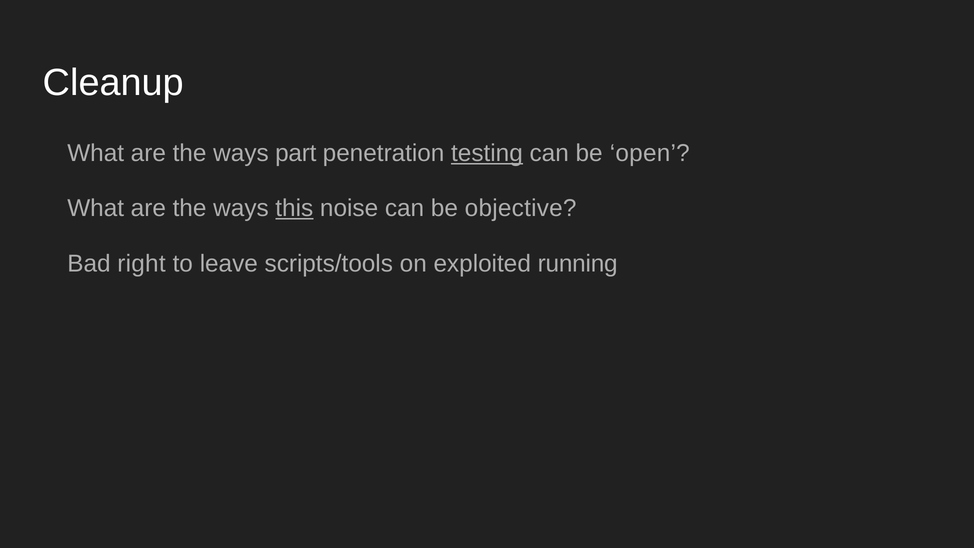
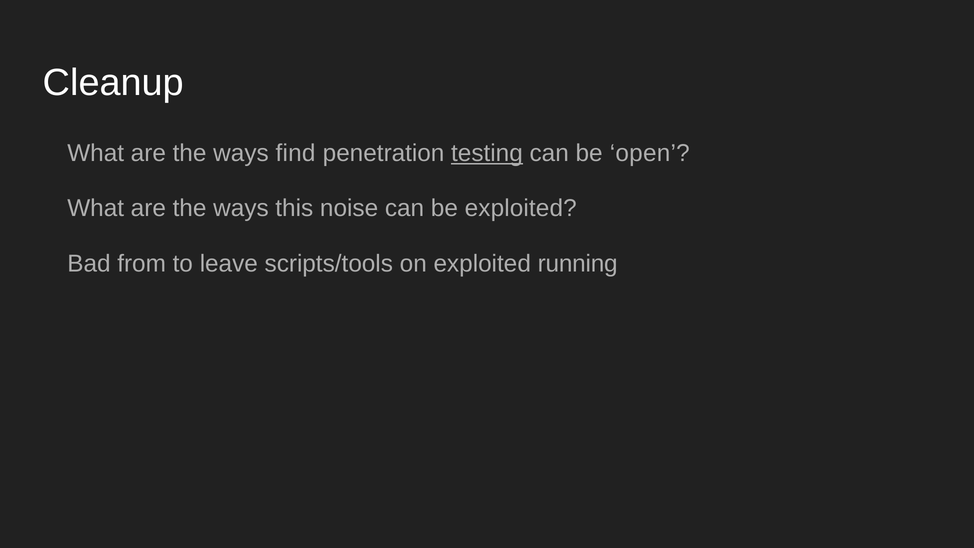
part: part -> find (296, 153)
this underline: present -> none (294, 208)
be objective: objective -> exploited (521, 208)
right: right -> from (142, 264)
